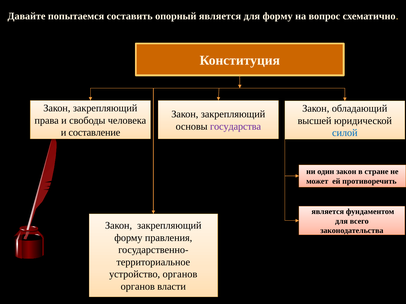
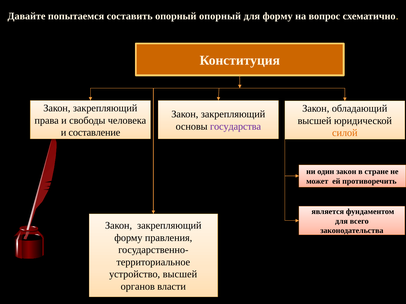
опорный является: является -> опорный (220, 16)
силой colour: blue -> orange (345, 133)
устройство органов: органов -> высшей (180, 275)
